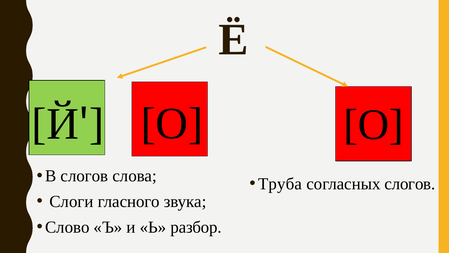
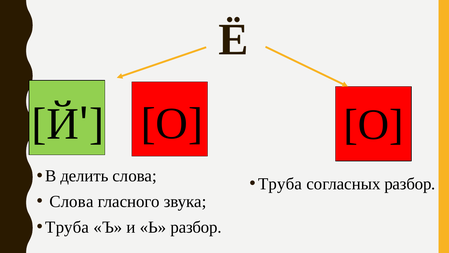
В слогов: слогов -> делить (84, 176)
согласных слогов: слогов -> разбор (410, 183)
Слоги: Слоги -> Слова (71, 201)
Слово: Слово -> Труба (67, 227)
